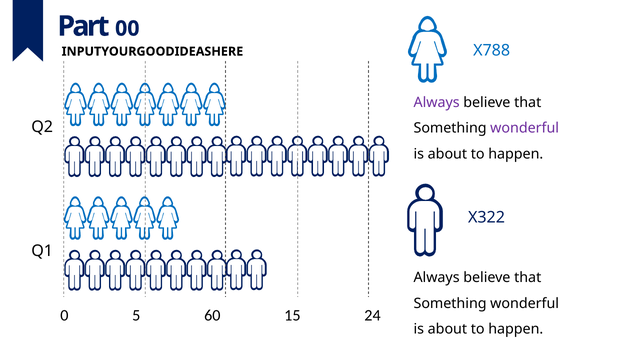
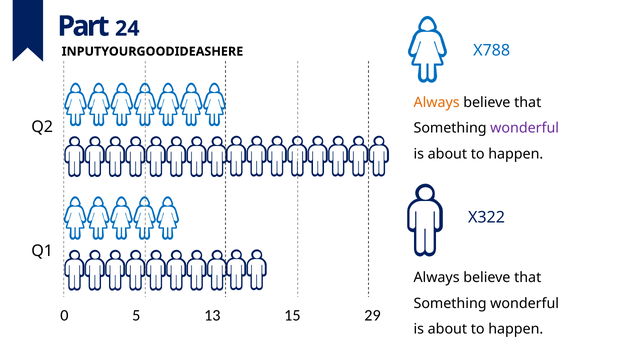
00: 00 -> 24 (127, 29)
Always colour: purple -> orange (437, 103)
60: 60 -> 13 (212, 316)
24: 24 -> 29 (373, 316)
